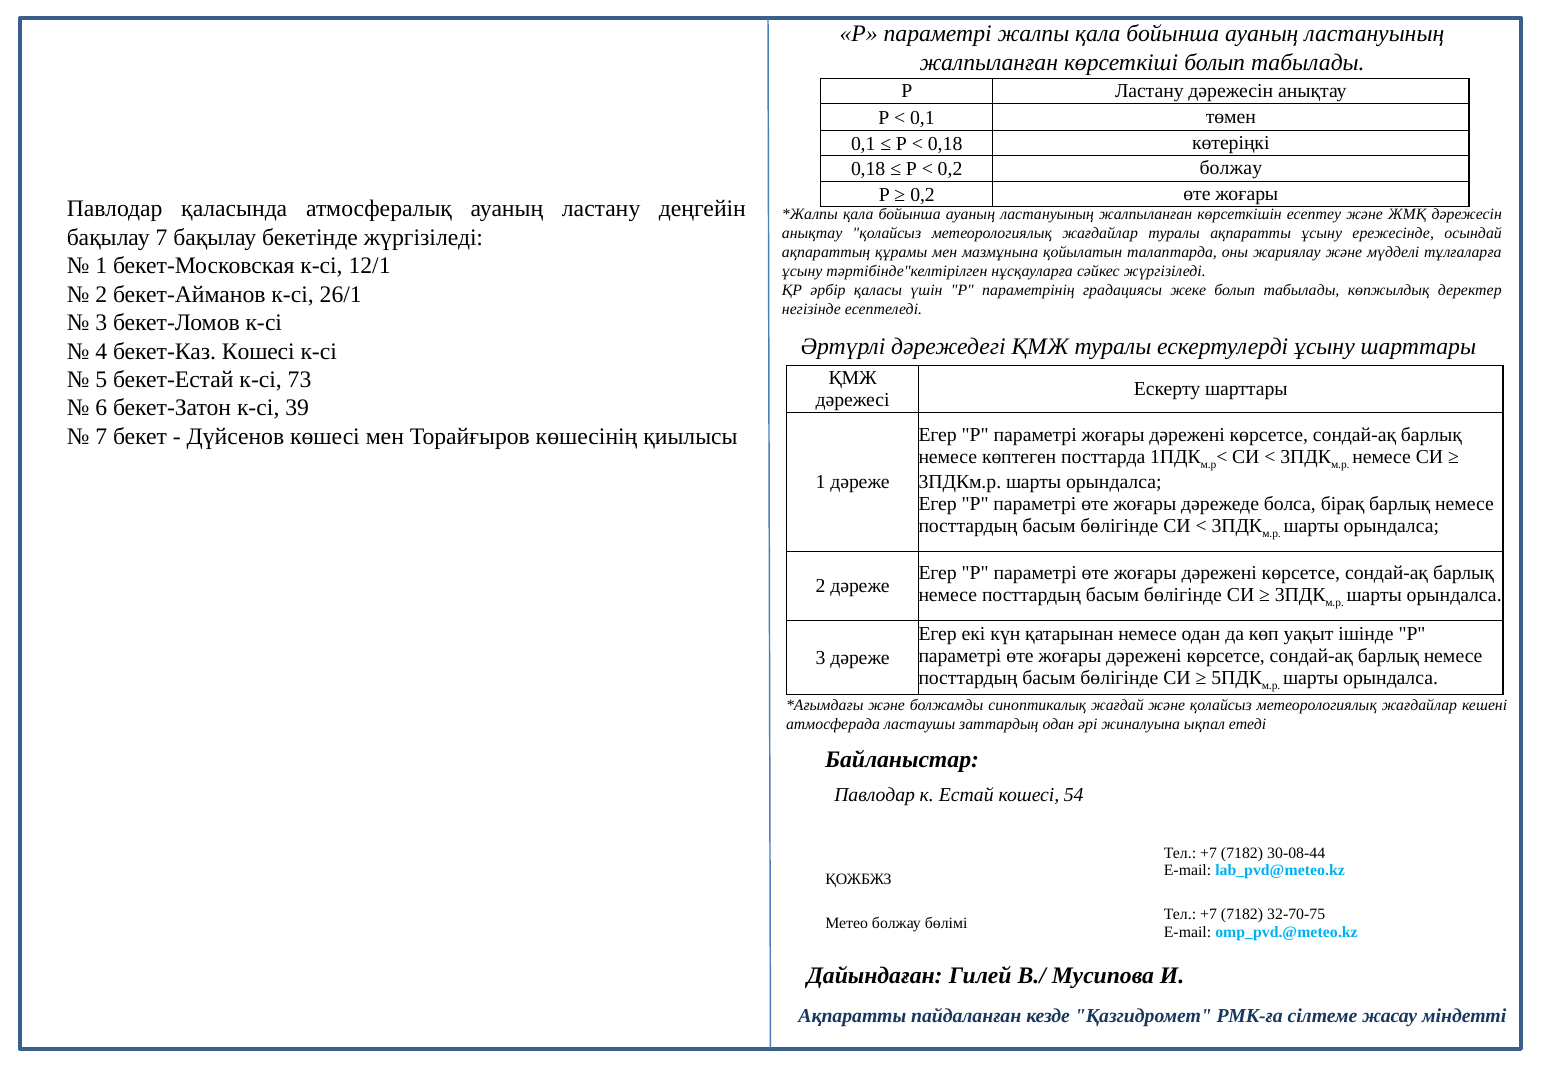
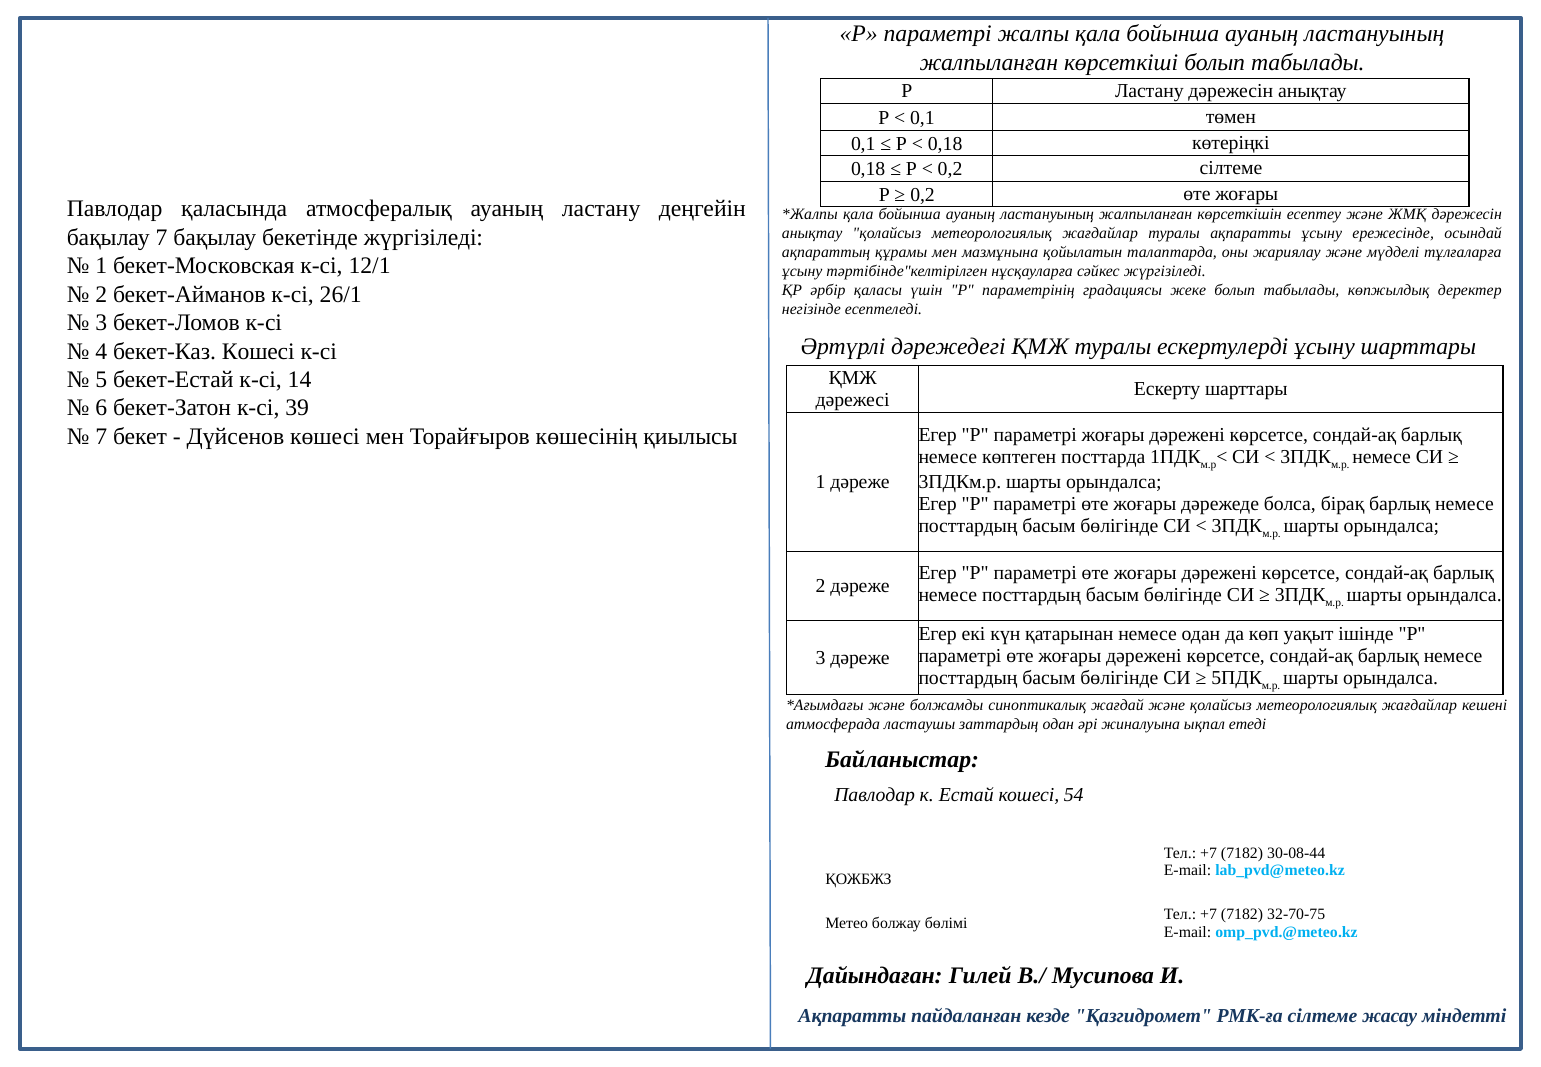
0,2 болжау: болжау -> сілтеме (1231, 168)
73: 73 -> 14 (300, 380)
